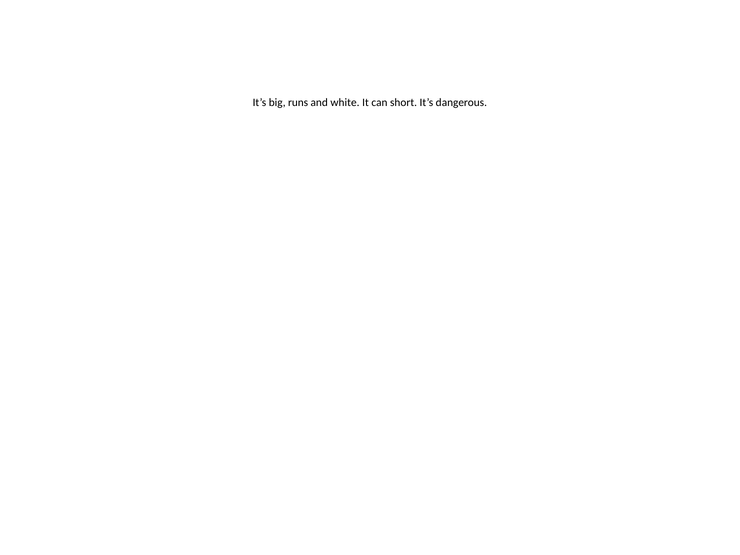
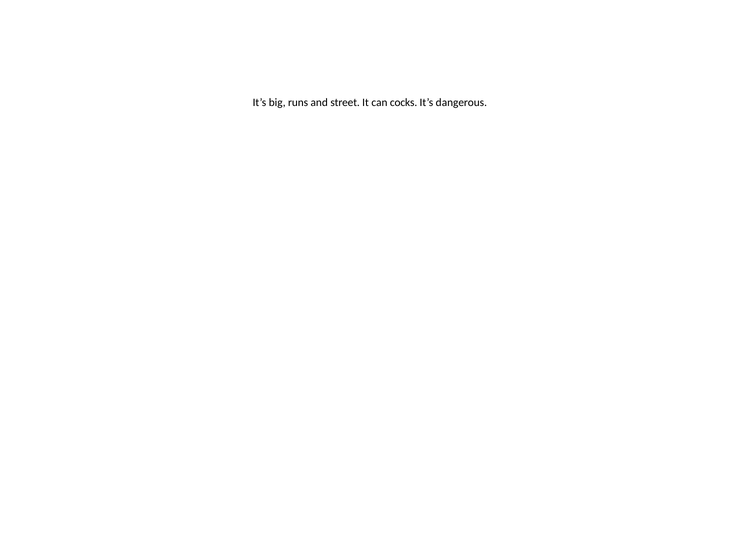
white: white -> street (345, 103)
short: short -> cocks (404, 103)
